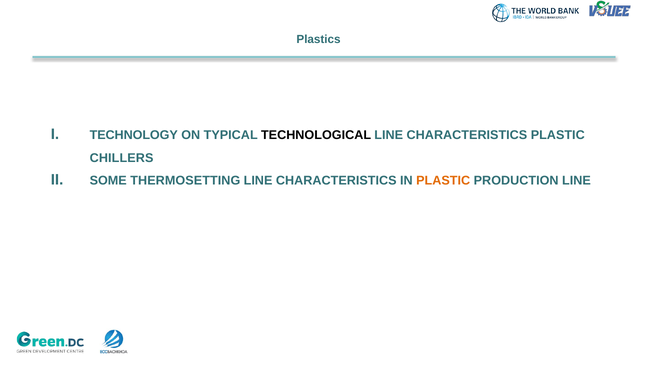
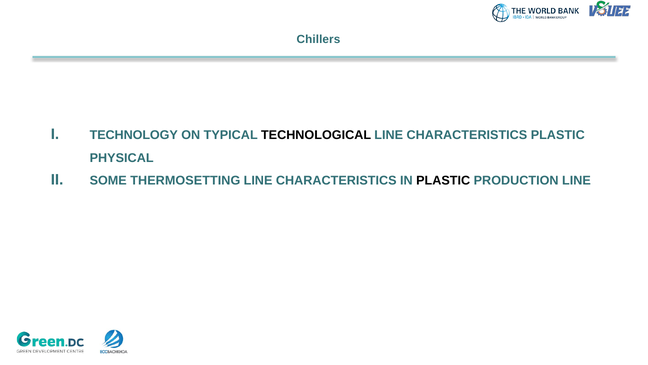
Plastics: Plastics -> Chillers (318, 39)
CHILLERS: CHILLERS -> PHYSICAL (122, 158)
PLASTIC colour: orange -> black (443, 181)
